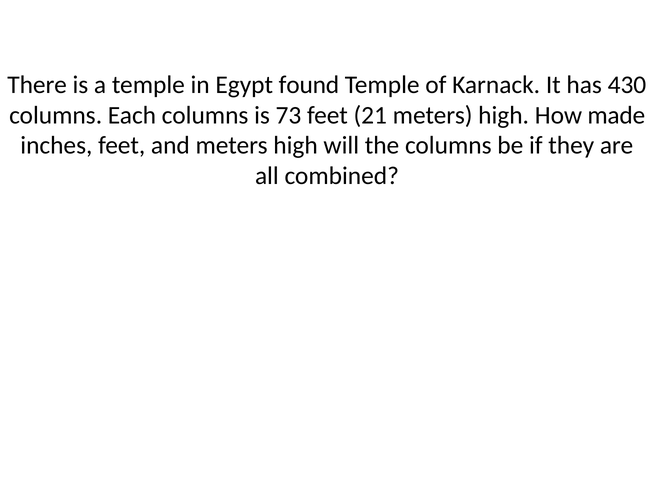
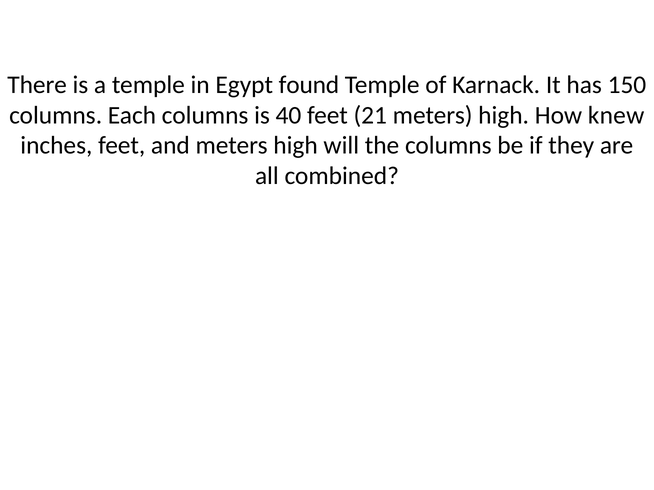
430: 430 -> 150 (627, 85)
73: 73 -> 40 (288, 115)
made: made -> knew (616, 115)
